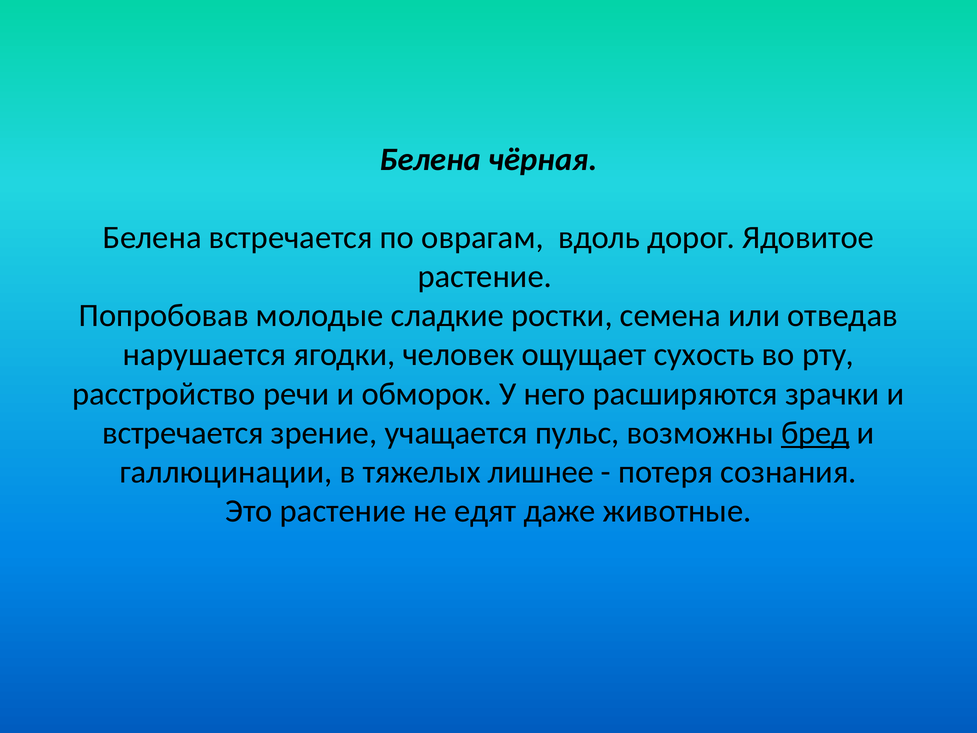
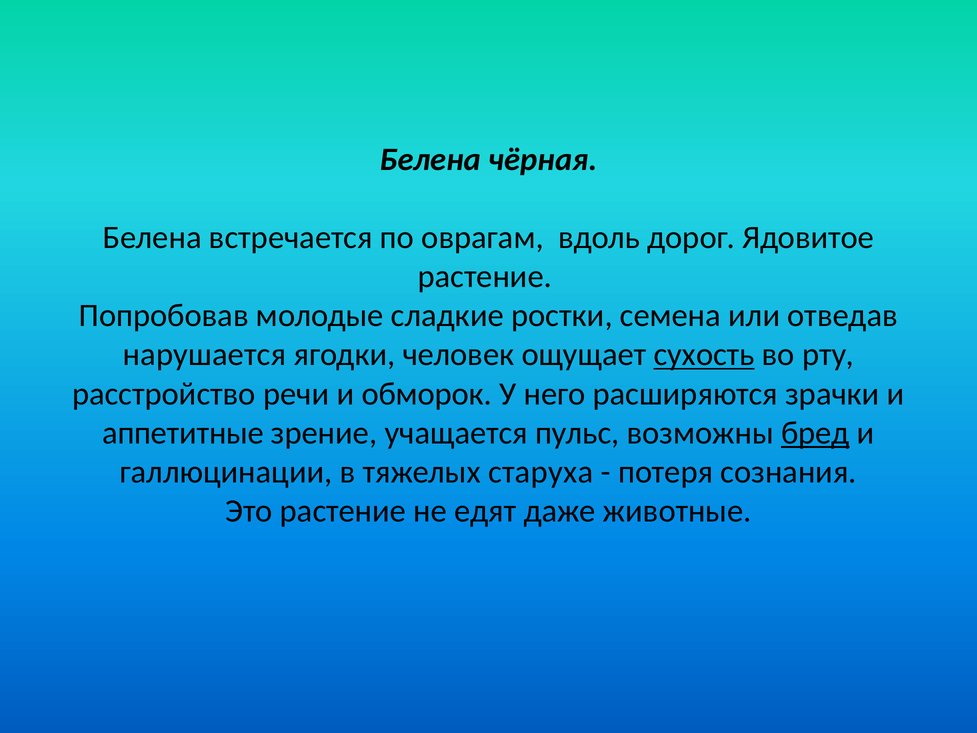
сухость underline: none -> present (704, 355)
встречается: встречается -> аппетитные (183, 433)
лишнее: лишнее -> старуха (541, 472)
